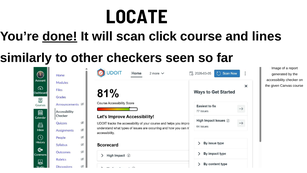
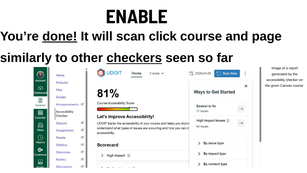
LOCATE: LOCATE -> ENABLE (137, 17)
lines: lines -> page (267, 36)
checkers underline: none -> present (134, 58)
